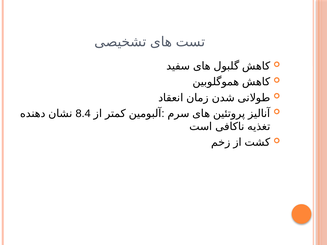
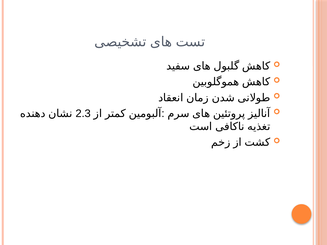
8.4: 8.4 -> 2.3 (83, 114)
